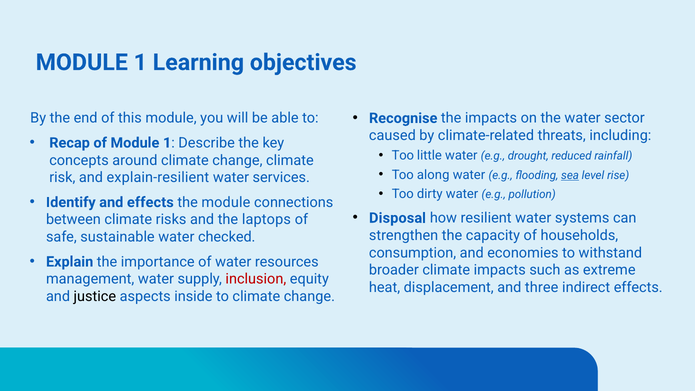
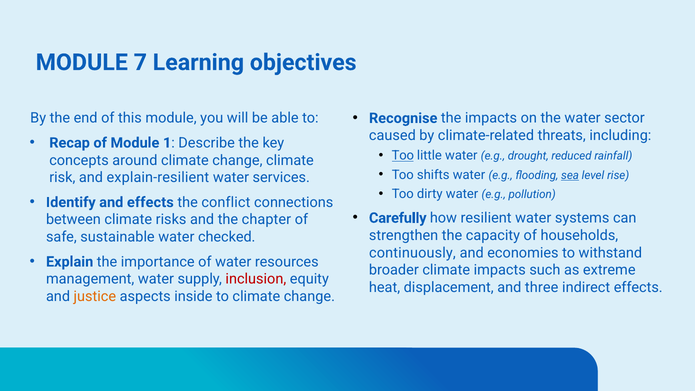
1: 1 -> 7 (140, 62)
Too underline: none -> present (403, 156)
along: along -> shifts (433, 175)
the module: module -> conflict (226, 202)
Disposal: Disposal -> Carefully (398, 218)
laptops: laptops -> chapter (266, 220)
consumption: consumption -> continuously (412, 253)
justice colour: black -> orange (95, 297)
